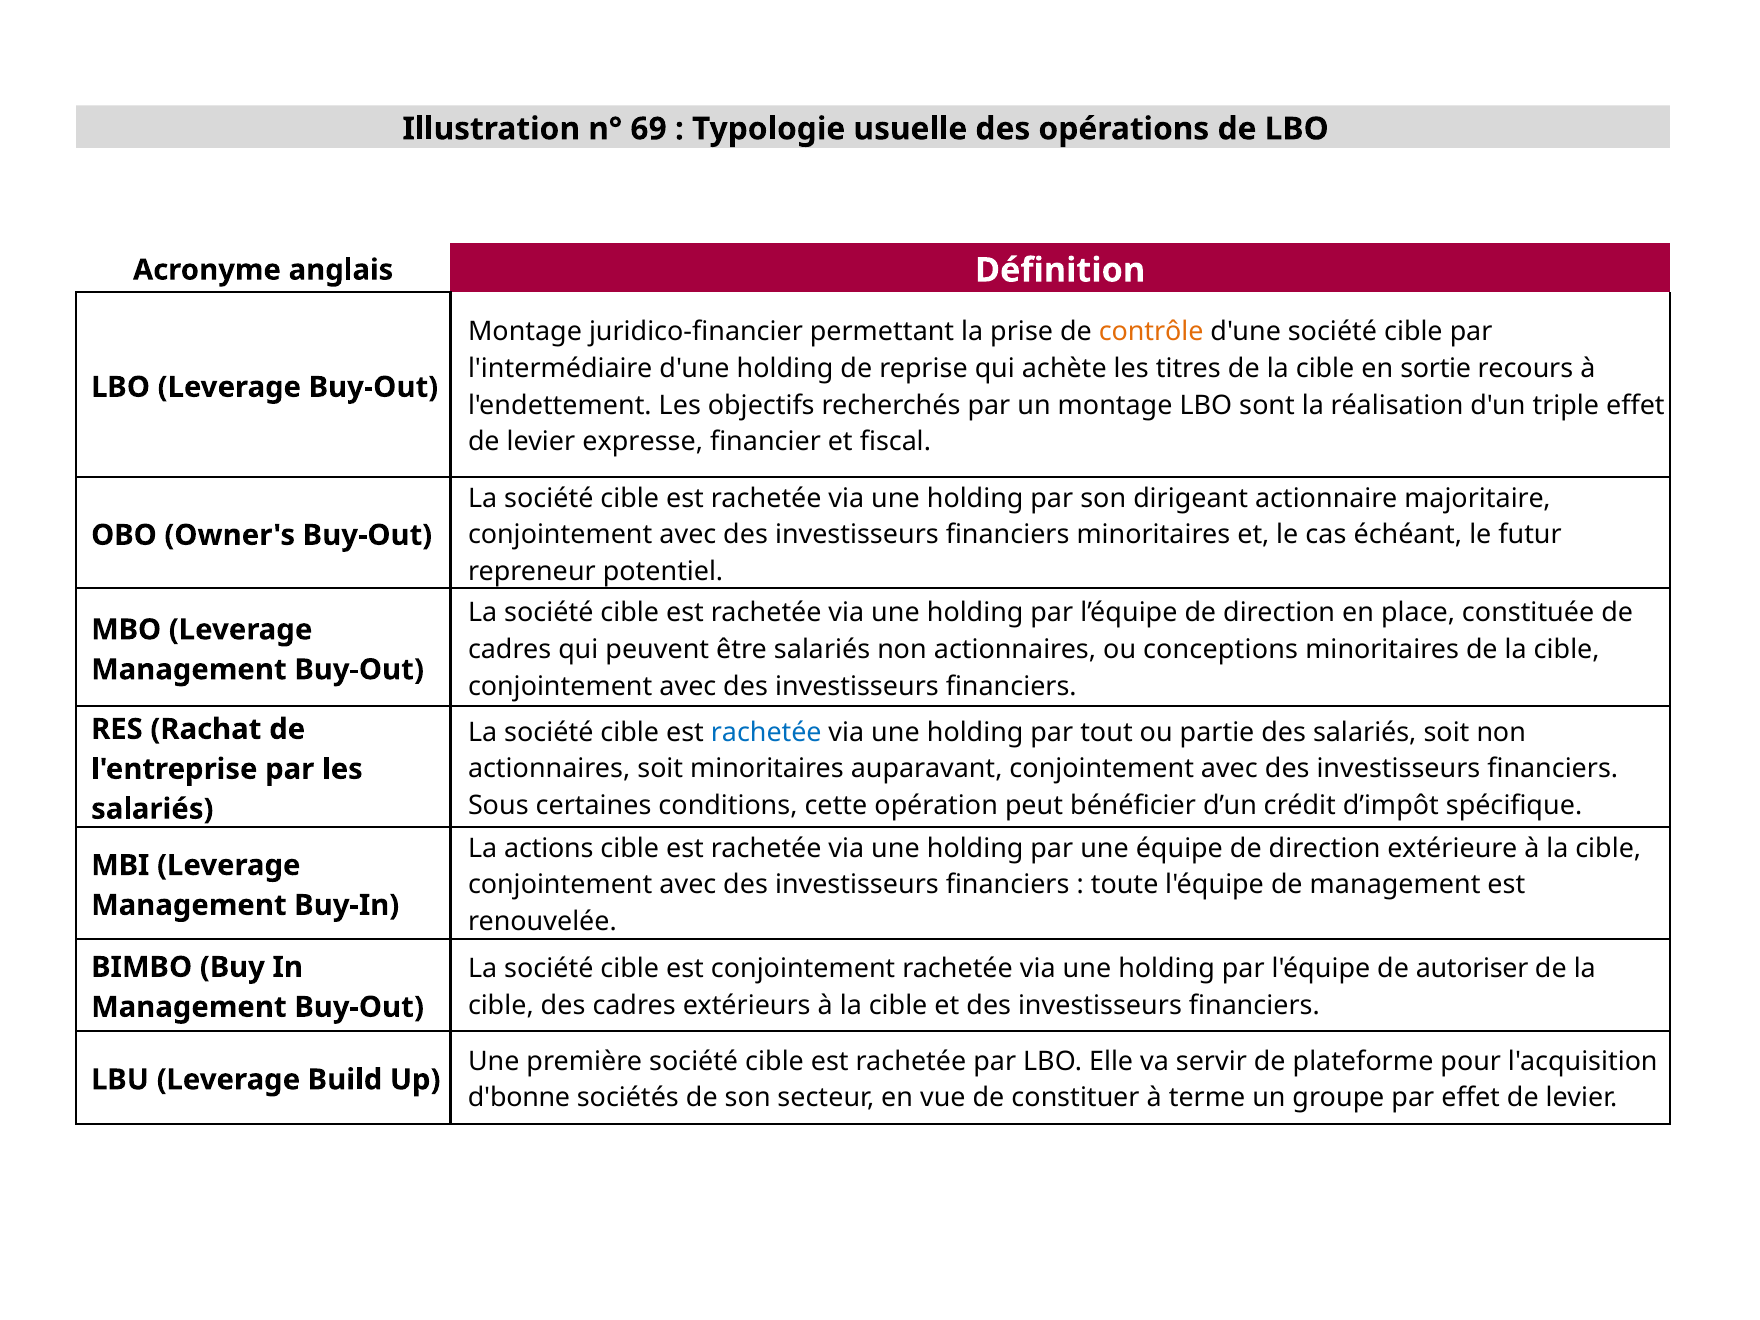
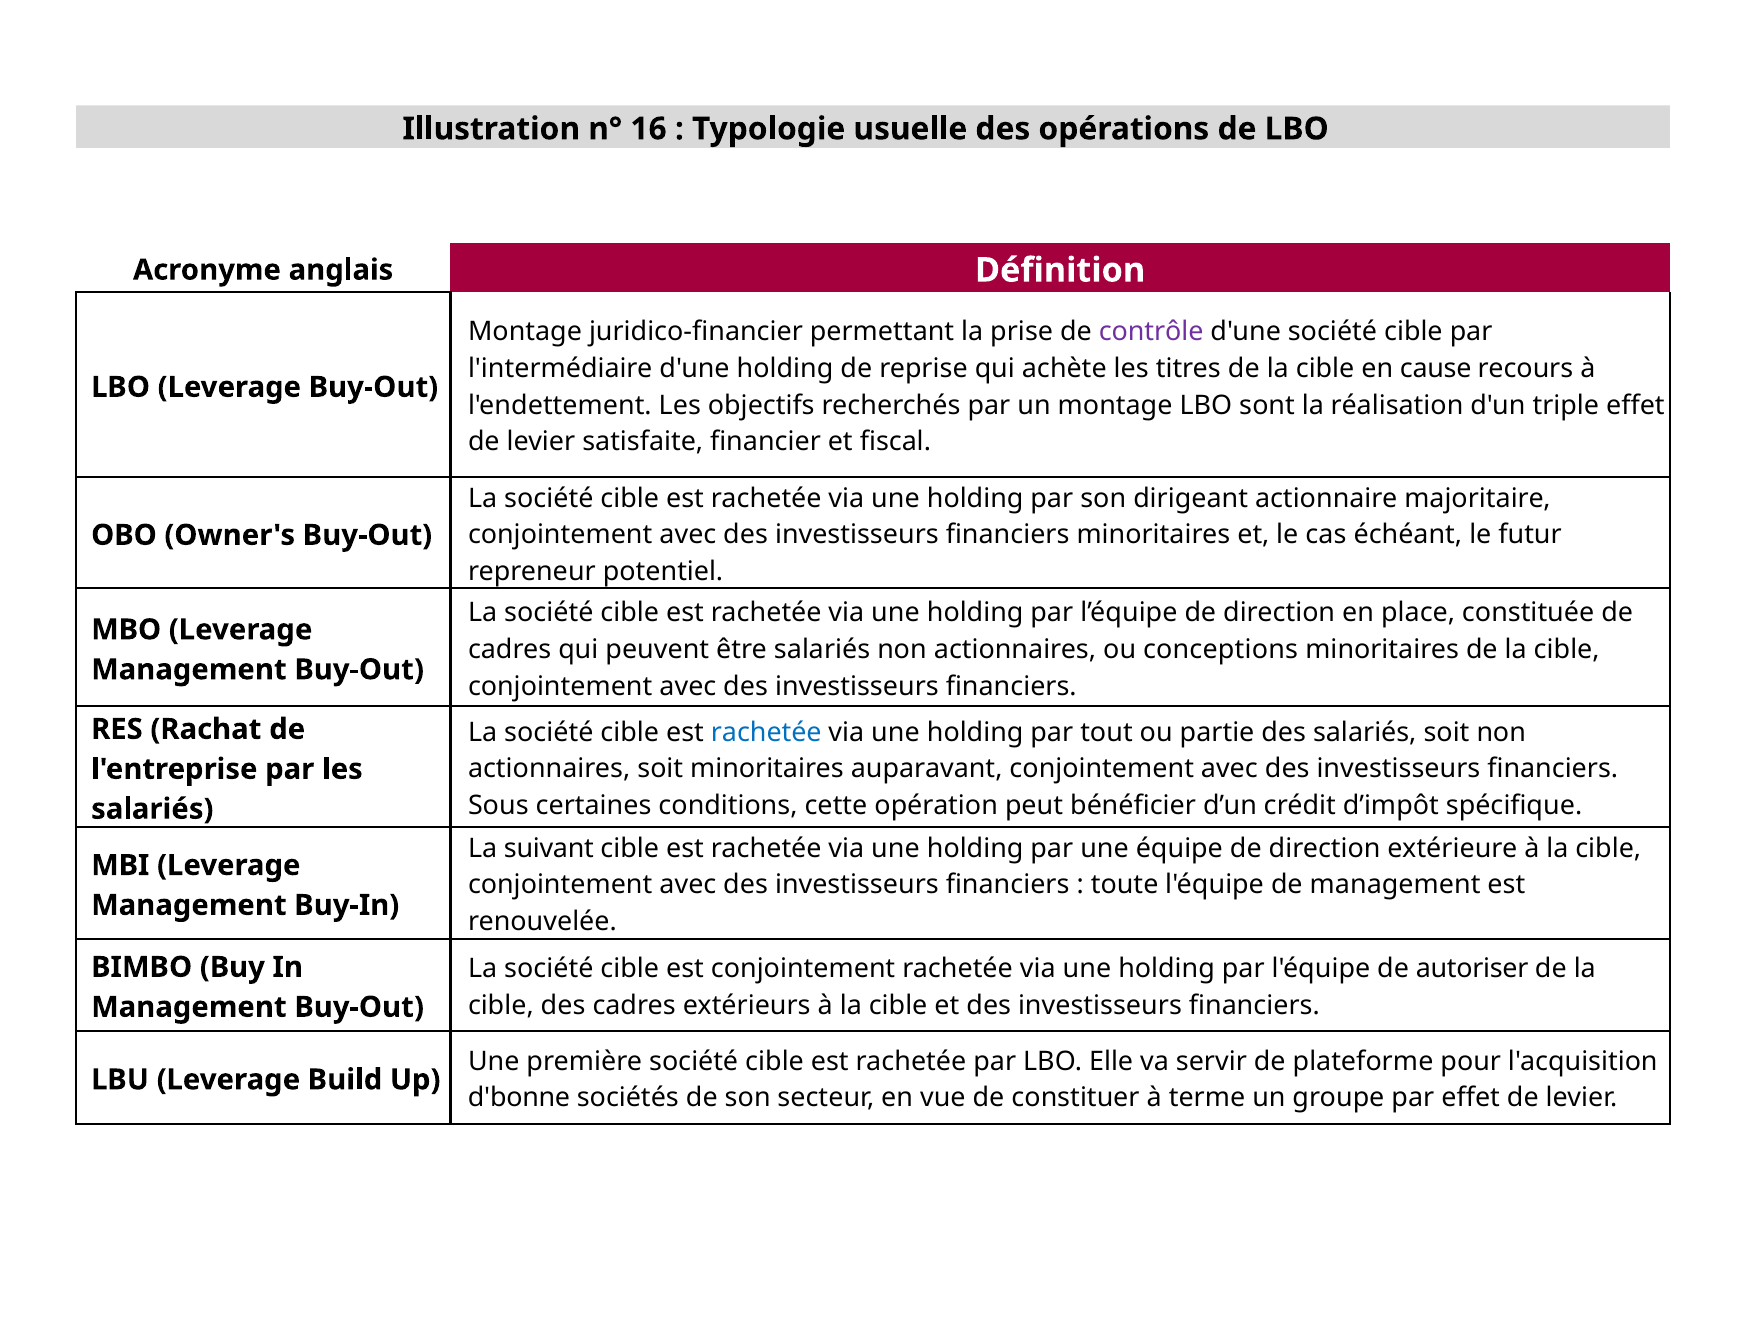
69: 69 -> 16 (649, 129)
contrôle colour: orange -> purple (1151, 332)
sortie: sortie -> cause (1436, 369)
expresse: expresse -> satisfaite (643, 442)
actions: actions -> suivant (549, 848)
